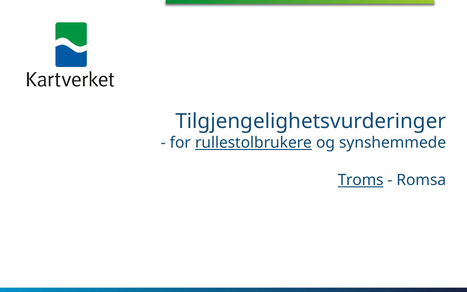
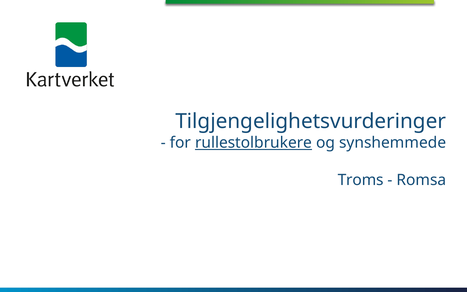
Troms underline: present -> none (361, 180)
